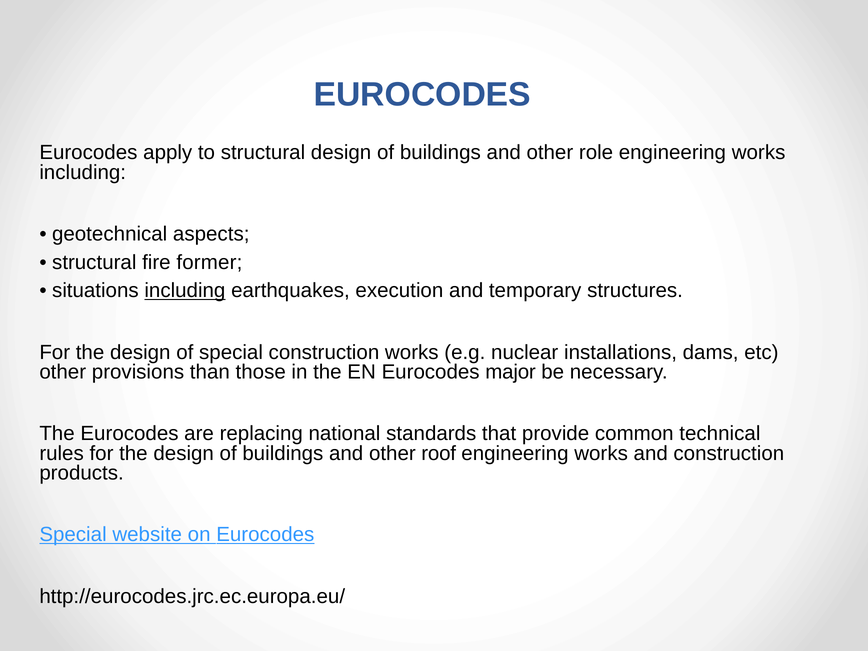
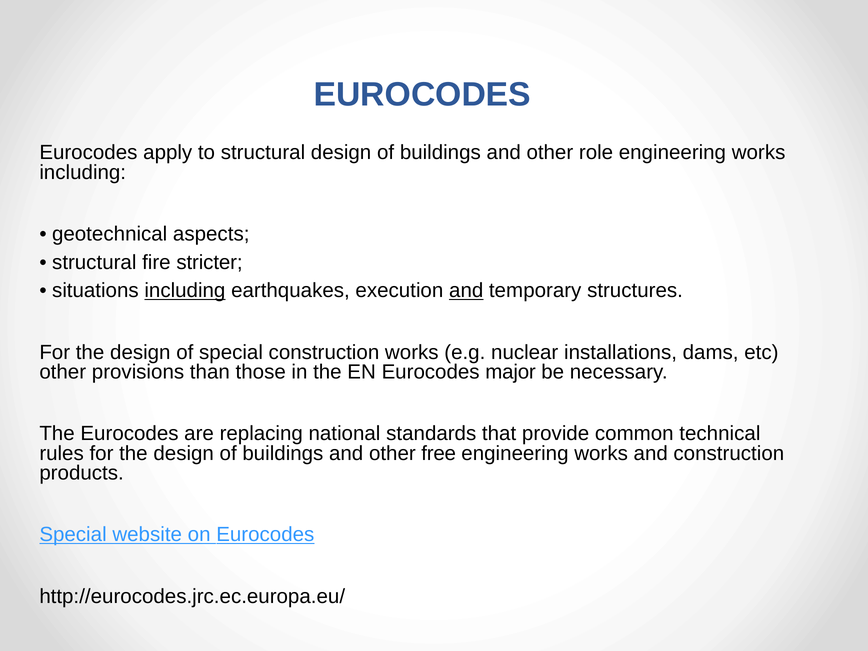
former: former -> stricter (210, 262)
and underline: none -> present (466, 291)
roof: roof -> free (439, 453)
